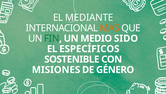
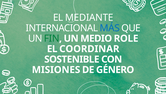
MÁS colour: orange -> blue (110, 28)
SIDO: SIDO -> ROLE (126, 38)
ESPECÍFICOS: ESPECÍFICOS -> COORDINAR (89, 49)
